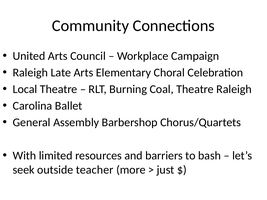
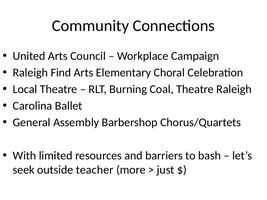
Late: Late -> Find (61, 73)
